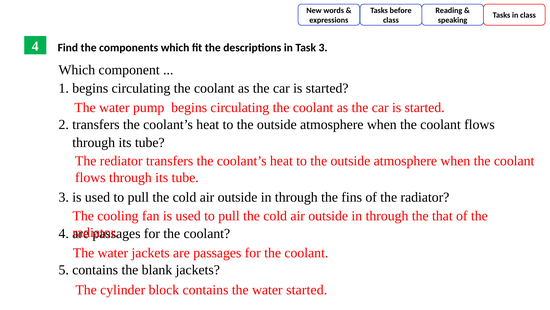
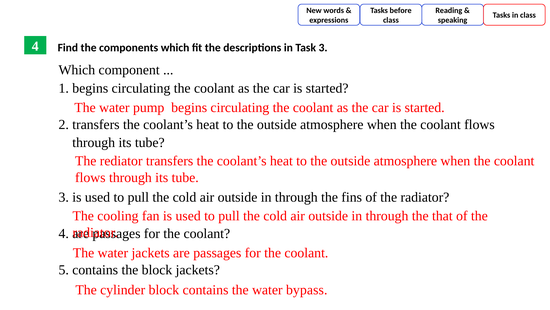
the blank: blank -> block (157, 269)
water started: started -> bypass (307, 290)
